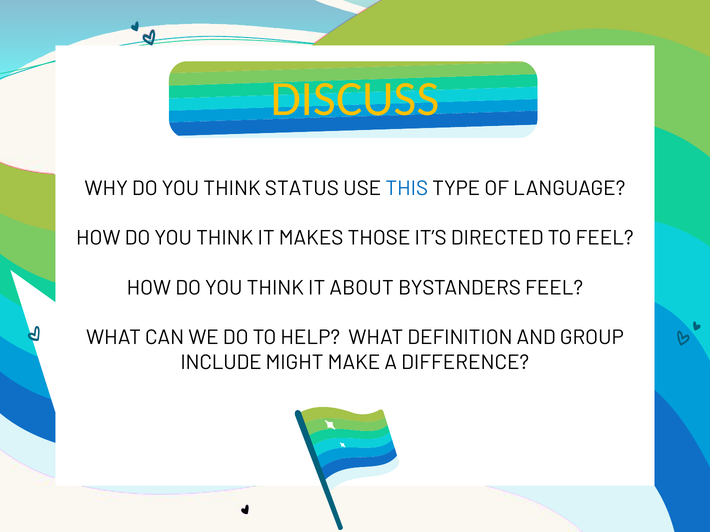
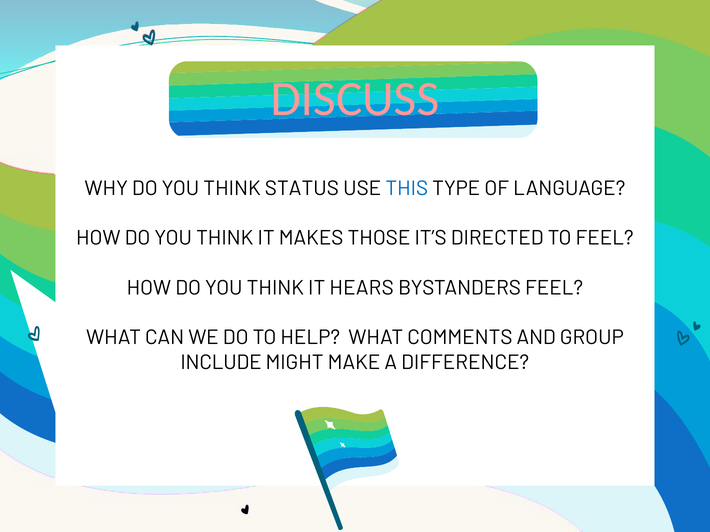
DISCUSS colour: yellow -> pink (355, 99)
ABOUT: ABOUT -> HEARS (362, 288)
DEFINITION: DEFINITION -> COMMENTS (460, 338)
